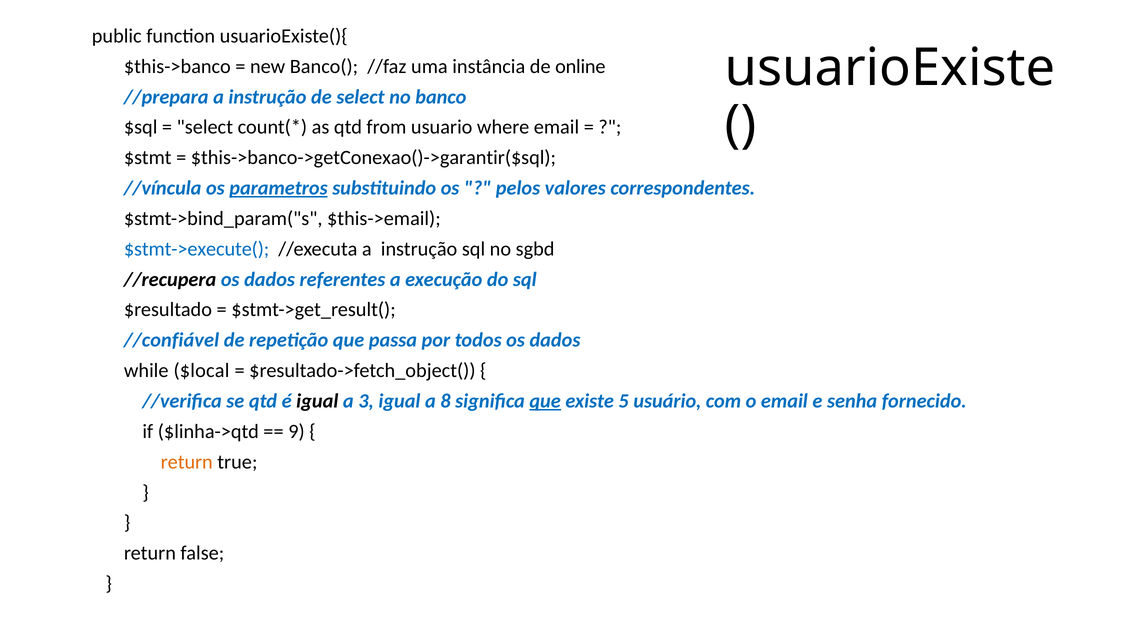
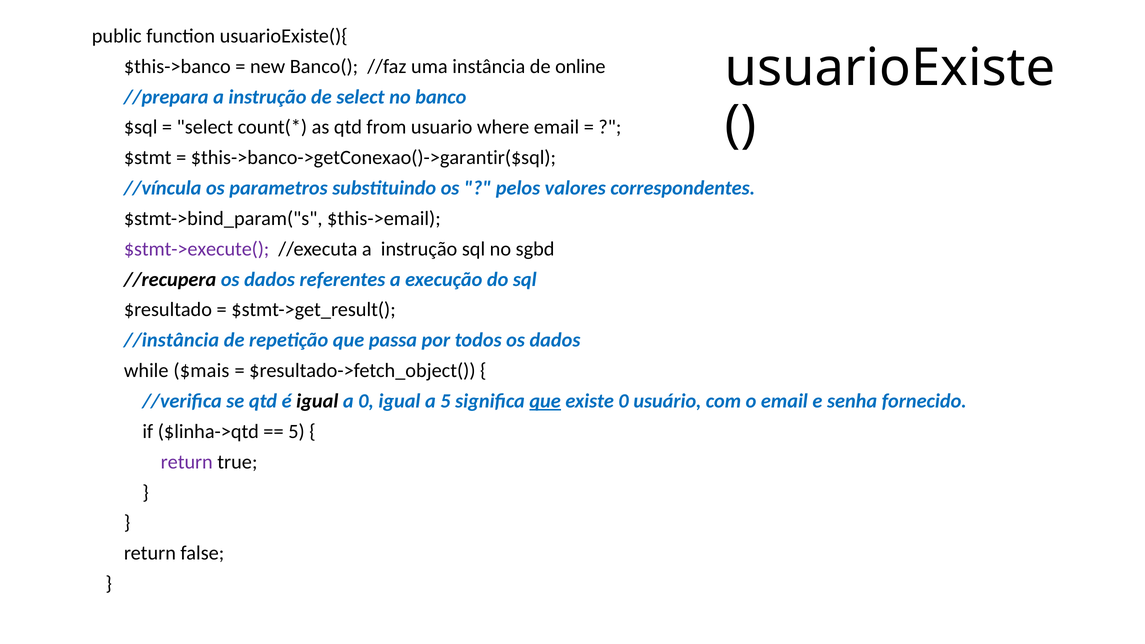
parametros underline: present -> none (278, 188)
$stmt->execute( colour: blue -> purple (197, 249)
//confiável: //confiável -> //instância (172, 340)
$local: $local -> $mais (201, 371)
a 3: 3 -> 0 (366, 401)
a 8: 8 -> 5 (445, 401)
existe 5: 5 -> 0 (624, 401)
9: 9 -> 5 (296, 432)
return colour: orange -> purple (187, 462)
